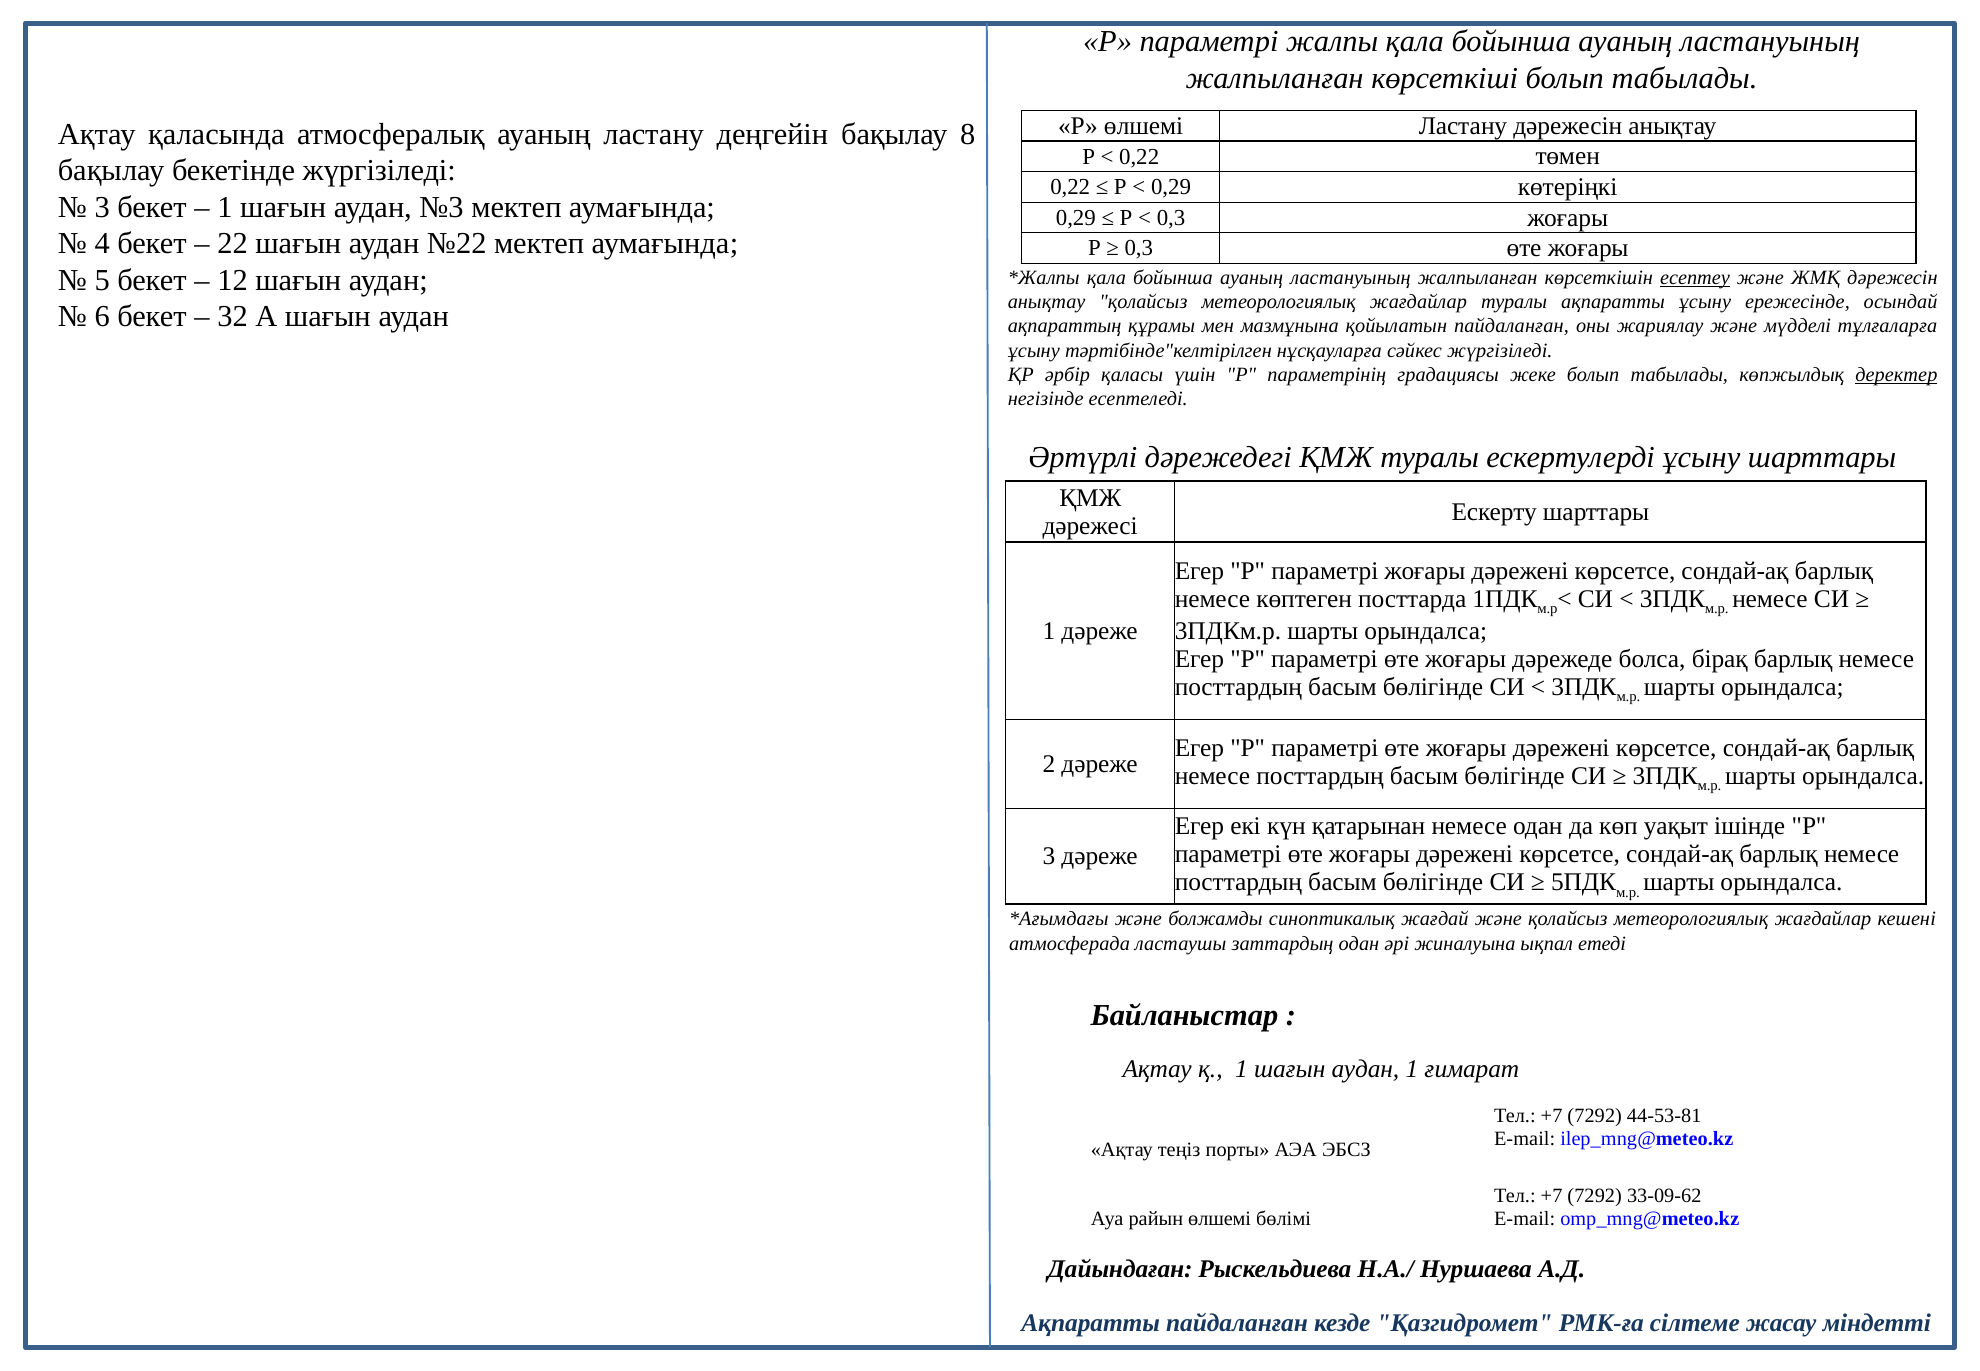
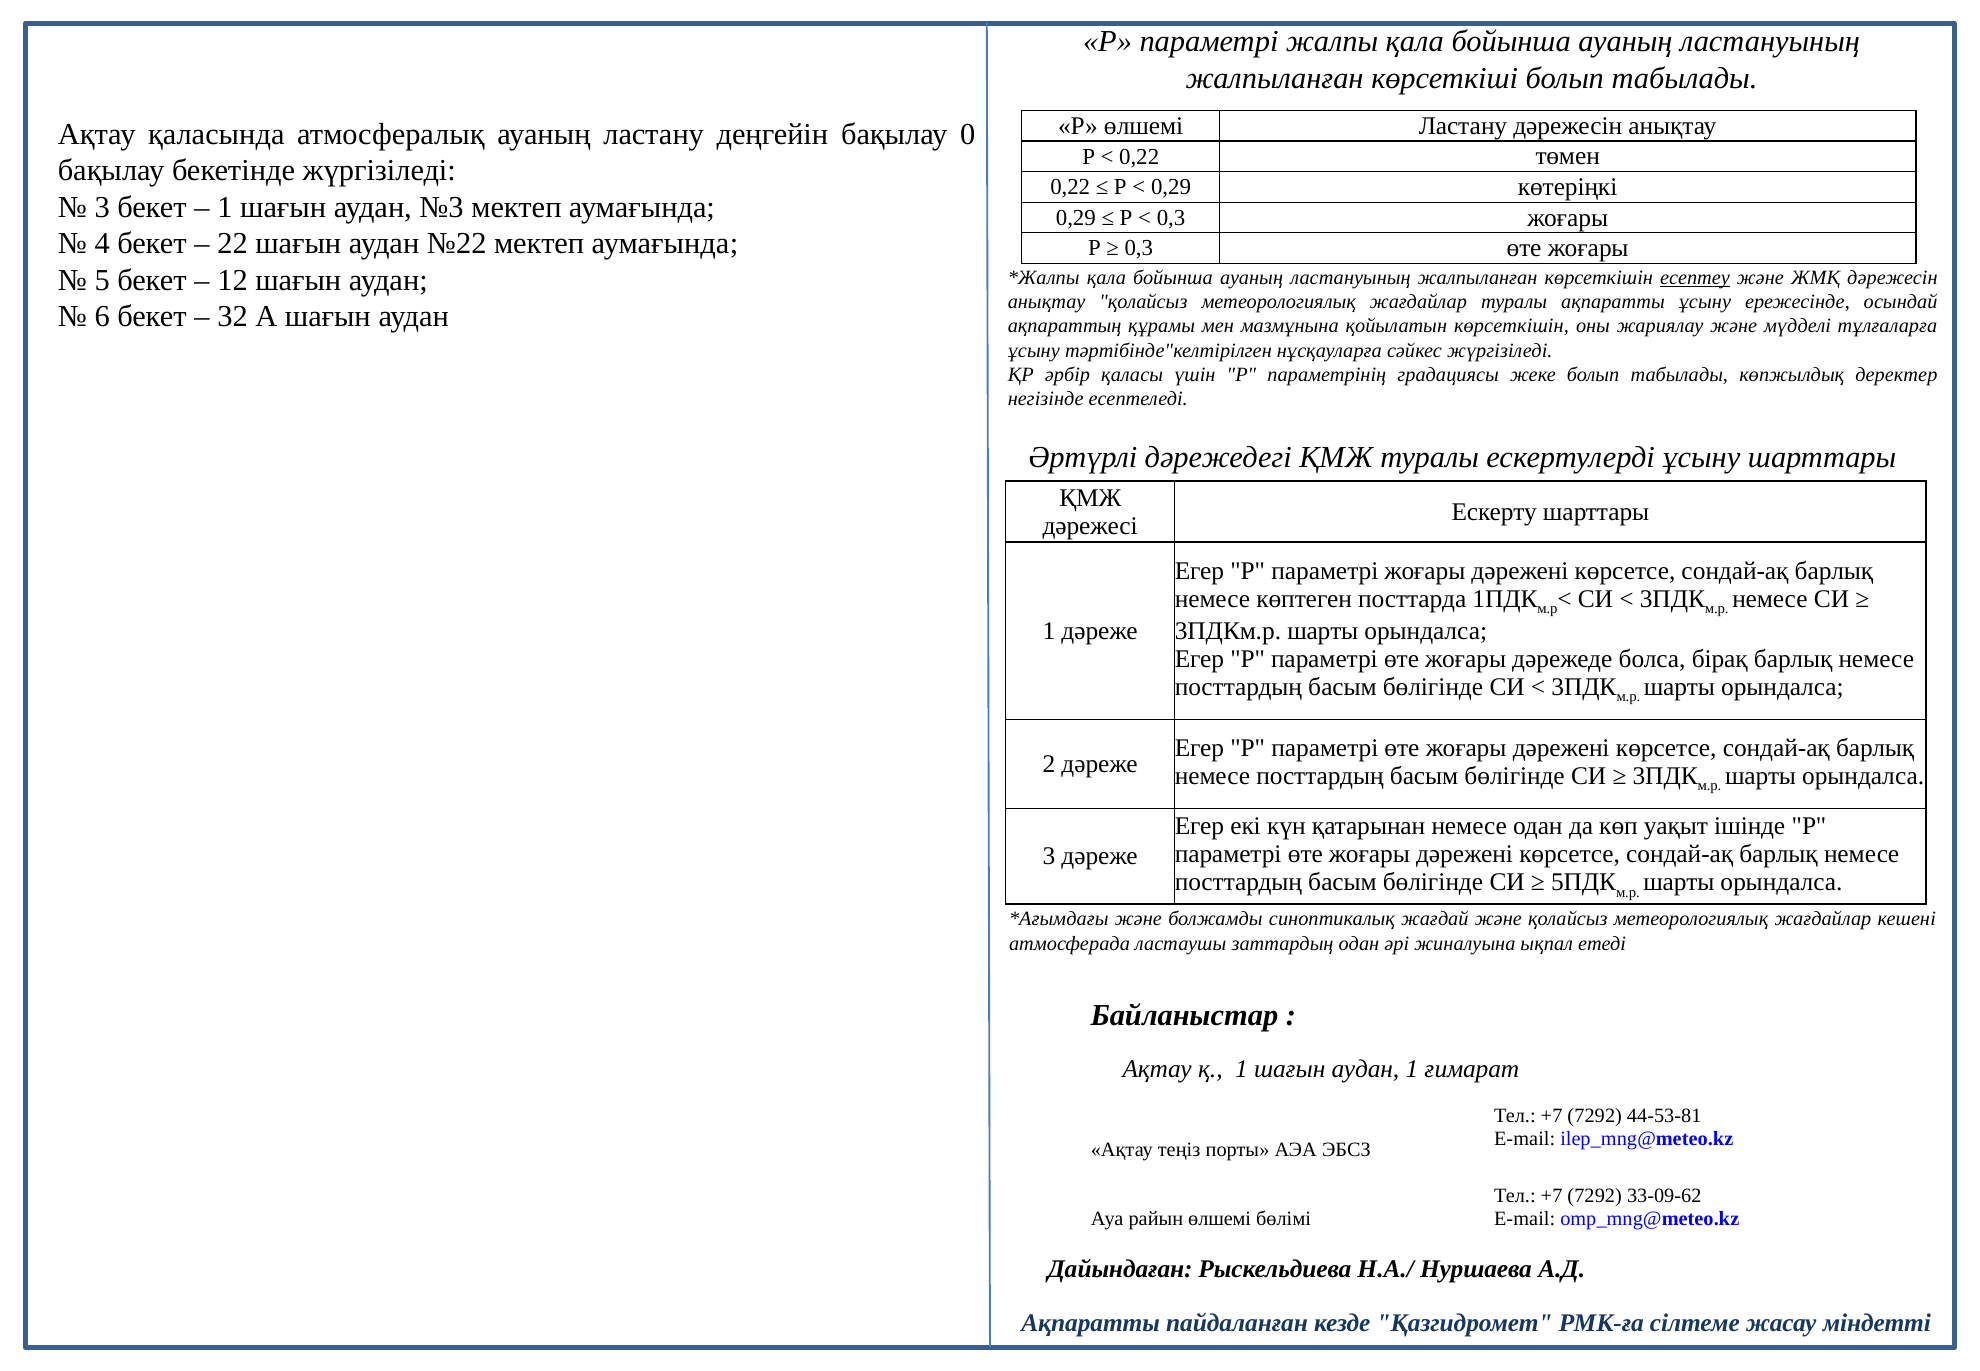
8: 8 -> 0 (968, 134)
қойылатын пайдаланған: пайдаланған -> көрсеткішін (1511, 326)
деректер underline: present -> none (1896, 375)
